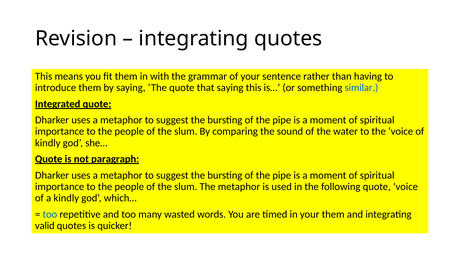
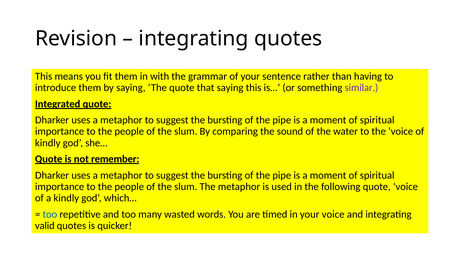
similar colour: blue -> purple (361, 88)
paragraph: paragraph -> remember (115, 159)
your them: them -> voice (333, 214)
